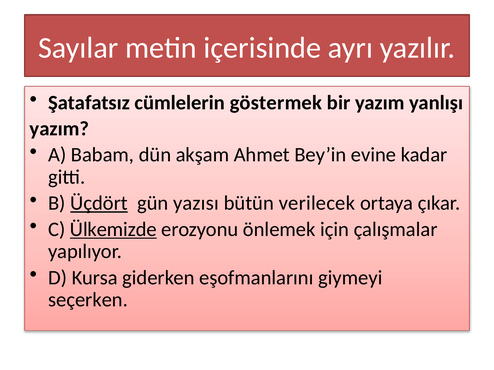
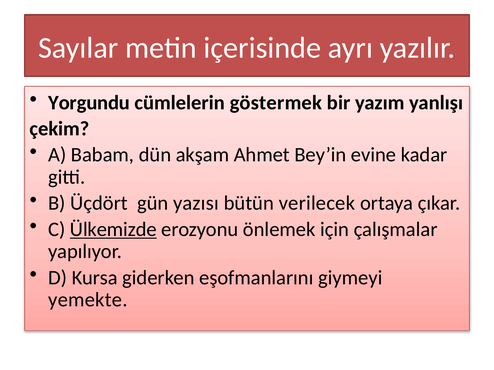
Şatafatsız: Şatafatsız -> Yorgundu (89, 103)
yazım: yazım -> çekim (59, 129)
Üçdört underline: present -> none (99, 203)
seçerken: seçerken -> yemekte (88, 300)
